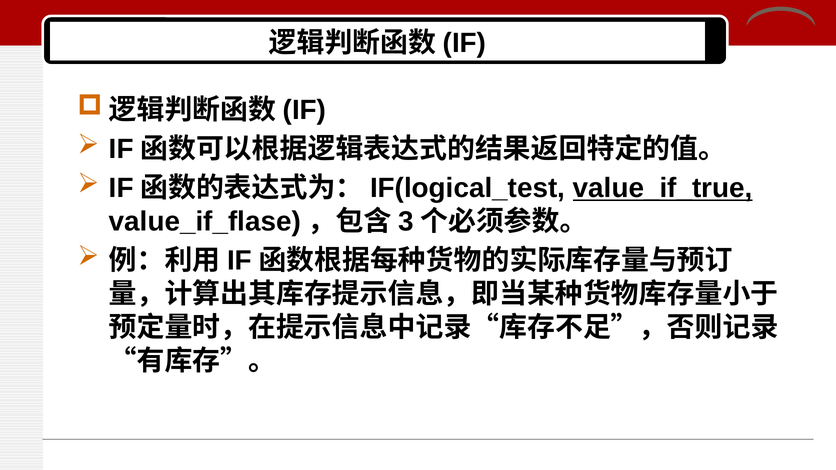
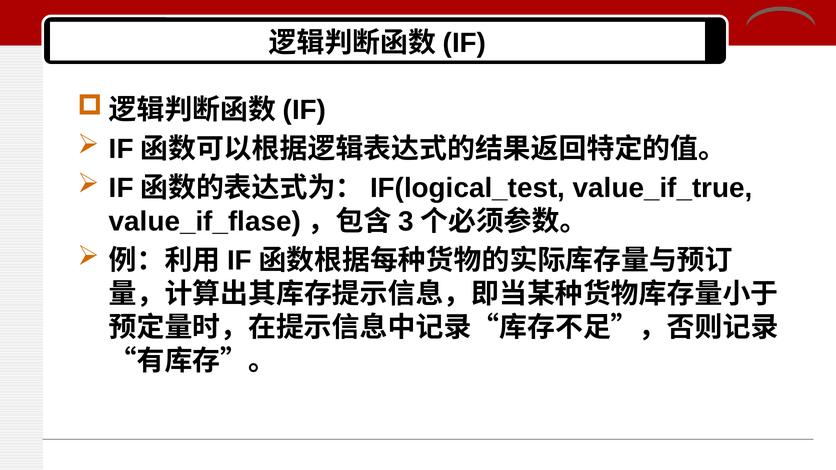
value_if_true underline: present -> none (663, 188)
